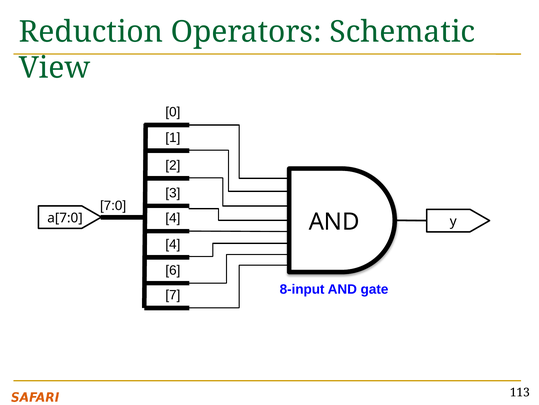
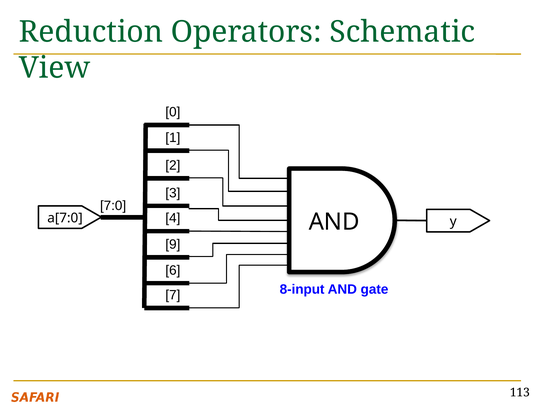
4: 4 -> 9 (173, 244)
